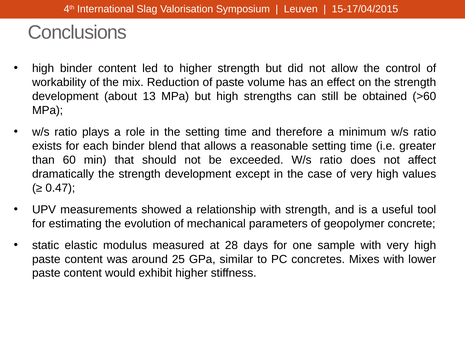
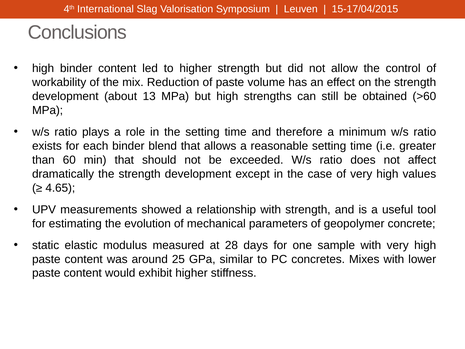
0.47: 0.47 -> 4.65 (60, 188)
